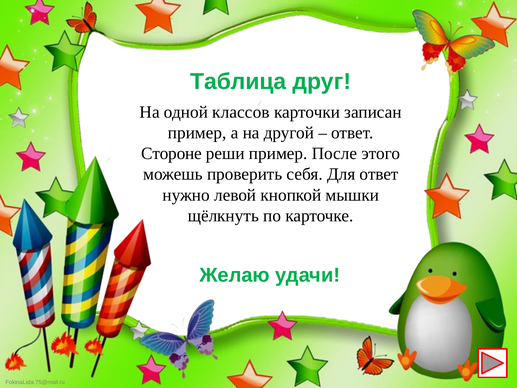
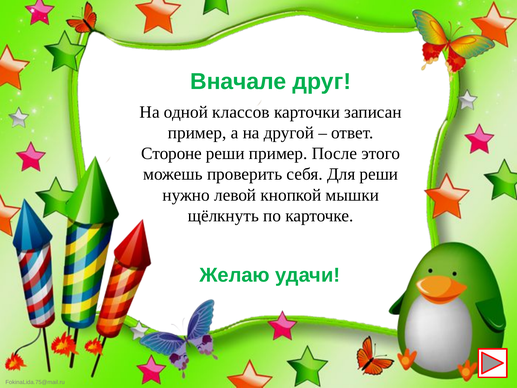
Таблица: Таблица -> Вначале (238, 82)
Для ответ: ответ -> реши (379, 174)
